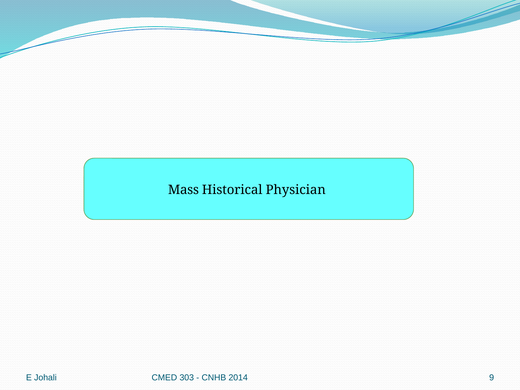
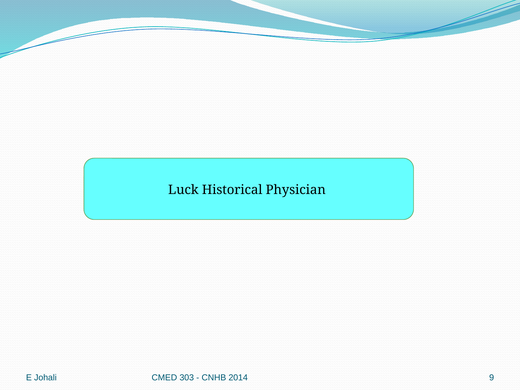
Mass: Mass -> Luck (183, 190)
